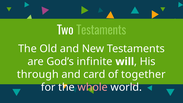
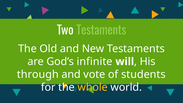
card: card -> vote (94, 74)
together: together -> students (143, 74)
whole colour: pink -> yellow (93, 87)
